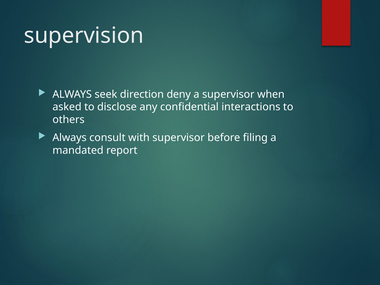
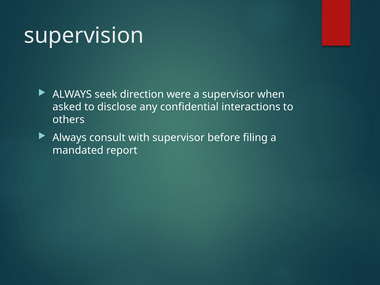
deny: deny -> were (179, 94)
